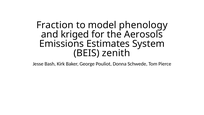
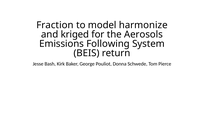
phenology: phenology -> harmonize (143, 25)
Estimates: Estimates -> Following (108, 44)
zenith: zenith -> return (116, 53)
